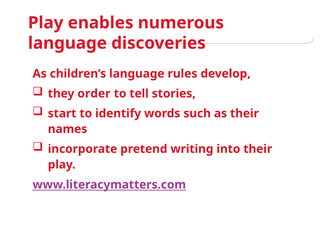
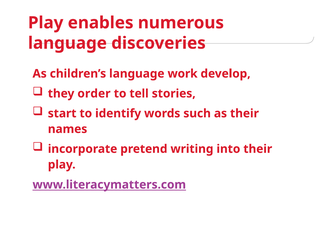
rules: rules -> work (183, 74)
